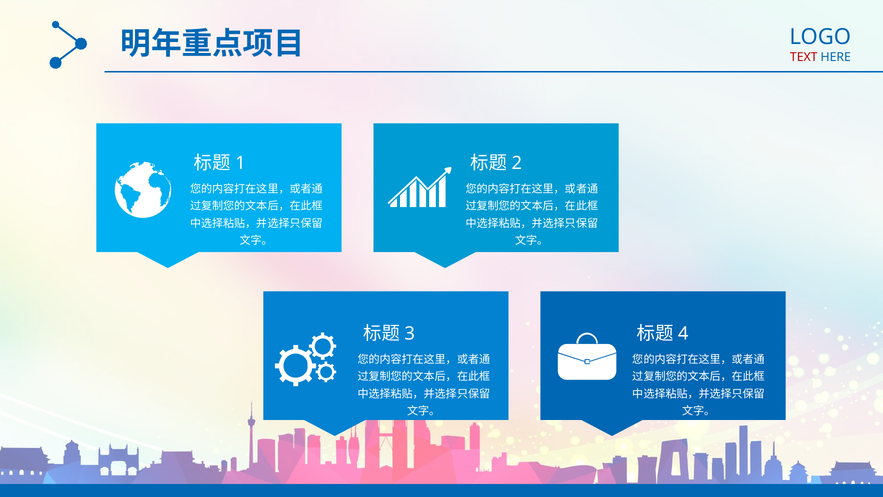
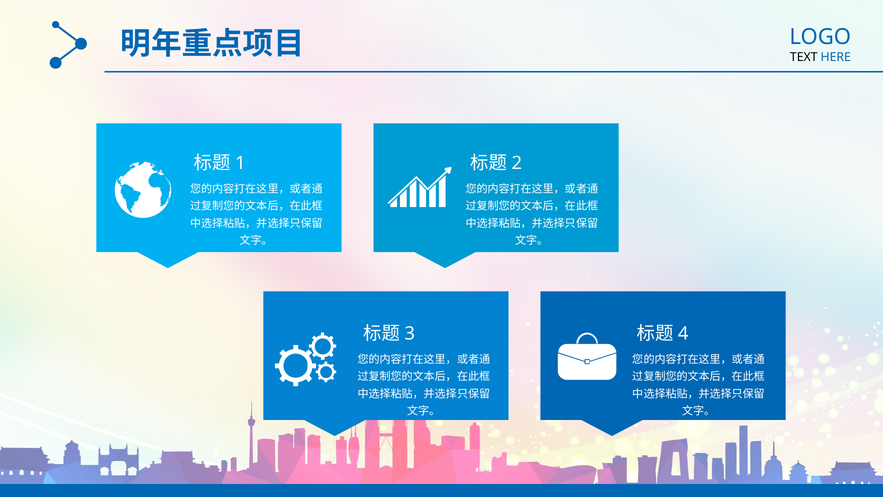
TEXT colour: red -> black (804, 57)
